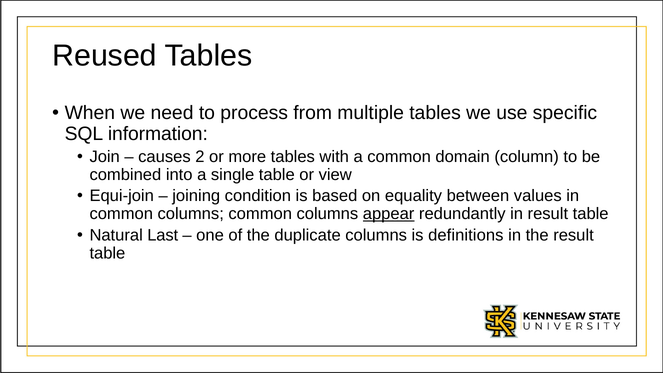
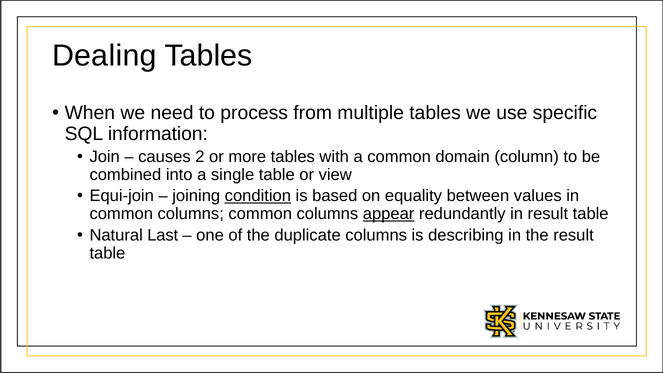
Reused: Reused -> Dealing (104, 56)
condition underline: none -> present (258, 196)
definitions: definitions -> describing (466, 235)
